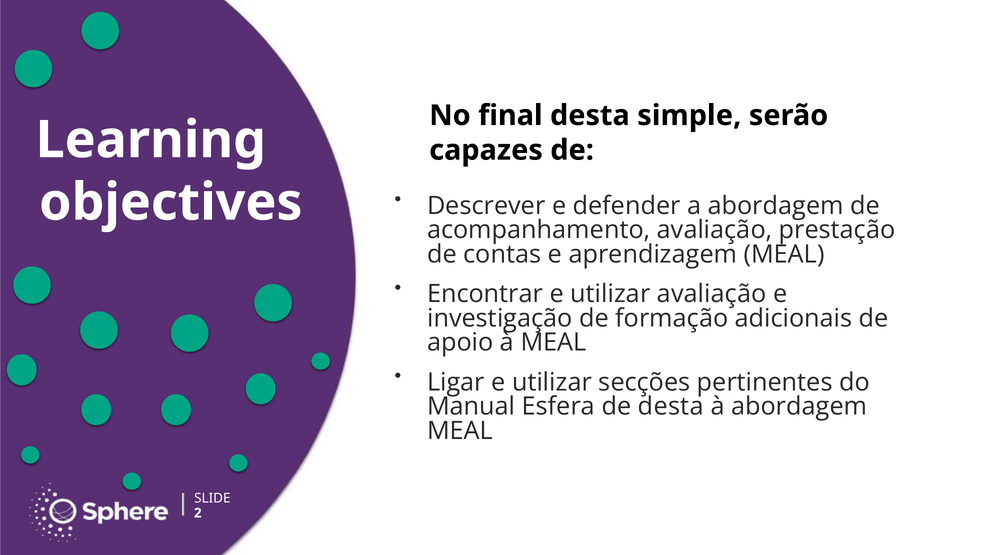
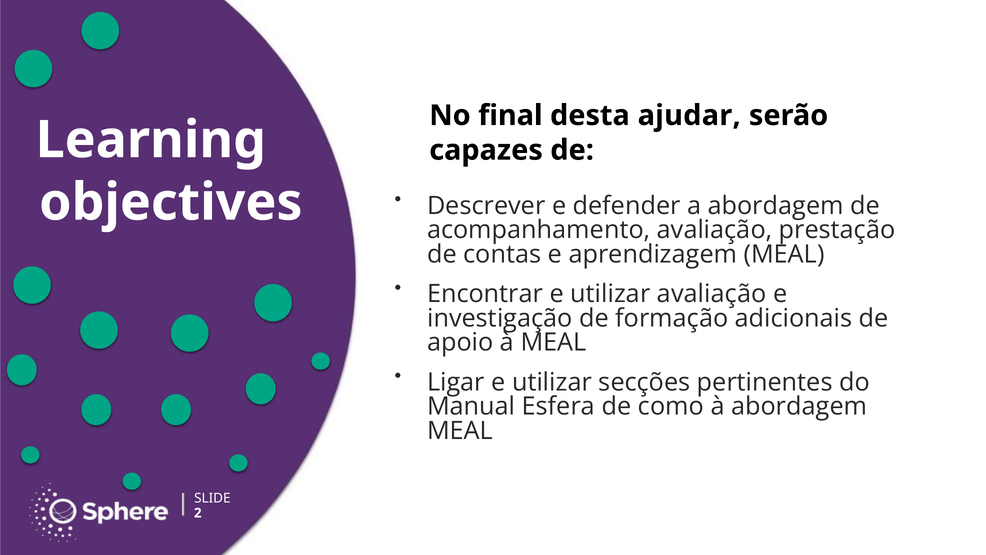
simple: simple -> ajudar (689, 115)
de desta: desta -> como (671, 406)
